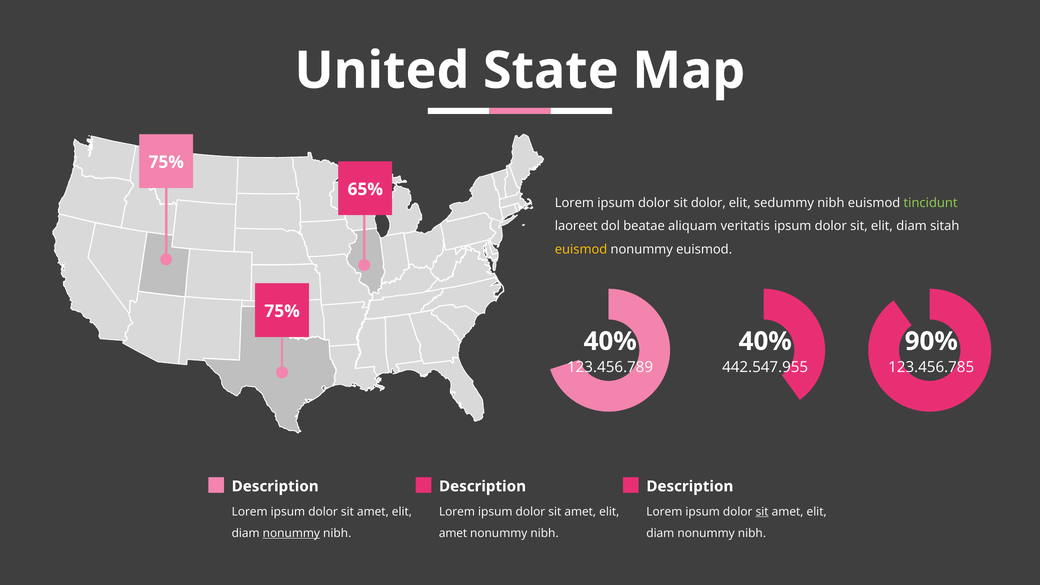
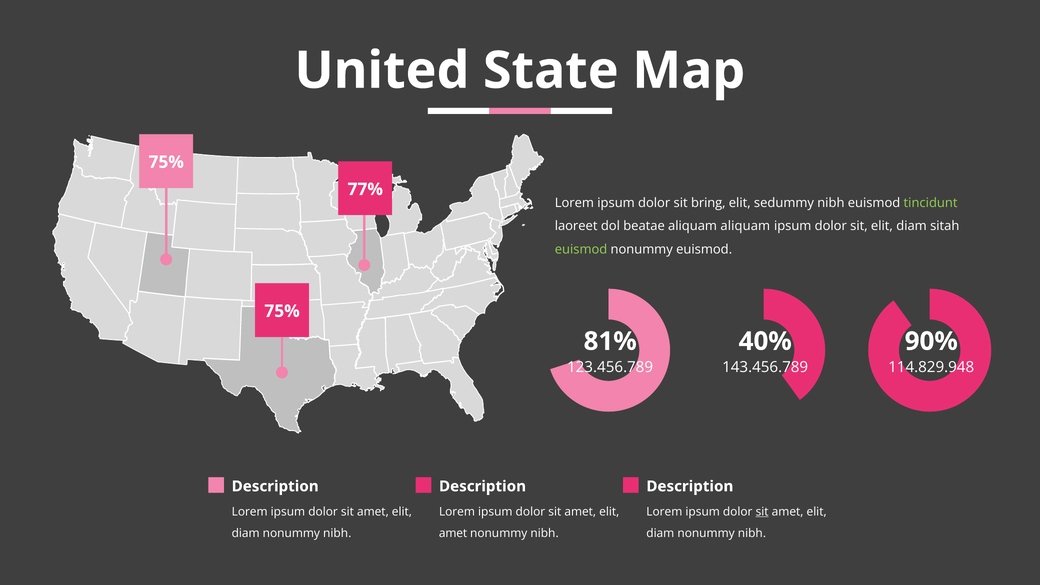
65%: 65% -> 77% (365, 189)
sit dolor: dolor -> bring (708, 203)
aliquam veritatis: veritatis -> aliquam (745, 226)
euismod colour: yellow -> light green (581, 250)
40%: 40% -> 81% (610, 341)
442.547.955: 442.547.955 -> 143.456.789 (765, 367)
123.456.785: 123.456.785 -> 114.829.948 (931, 367)
nonummy underline: present -> none (291, 533)
